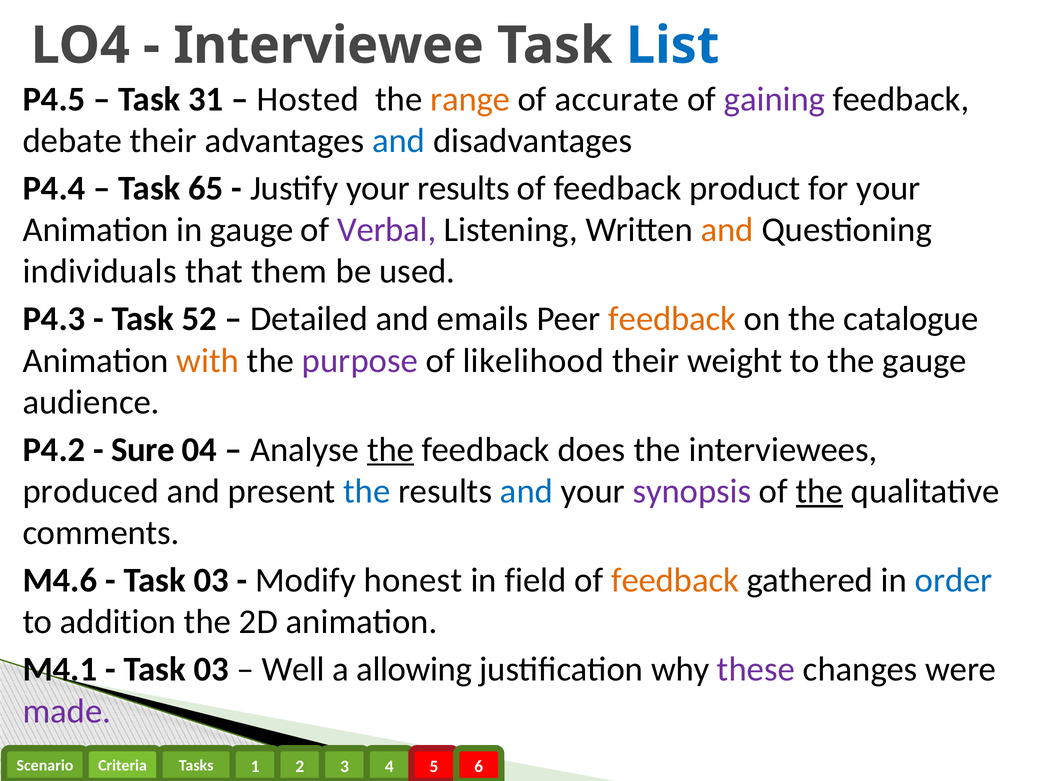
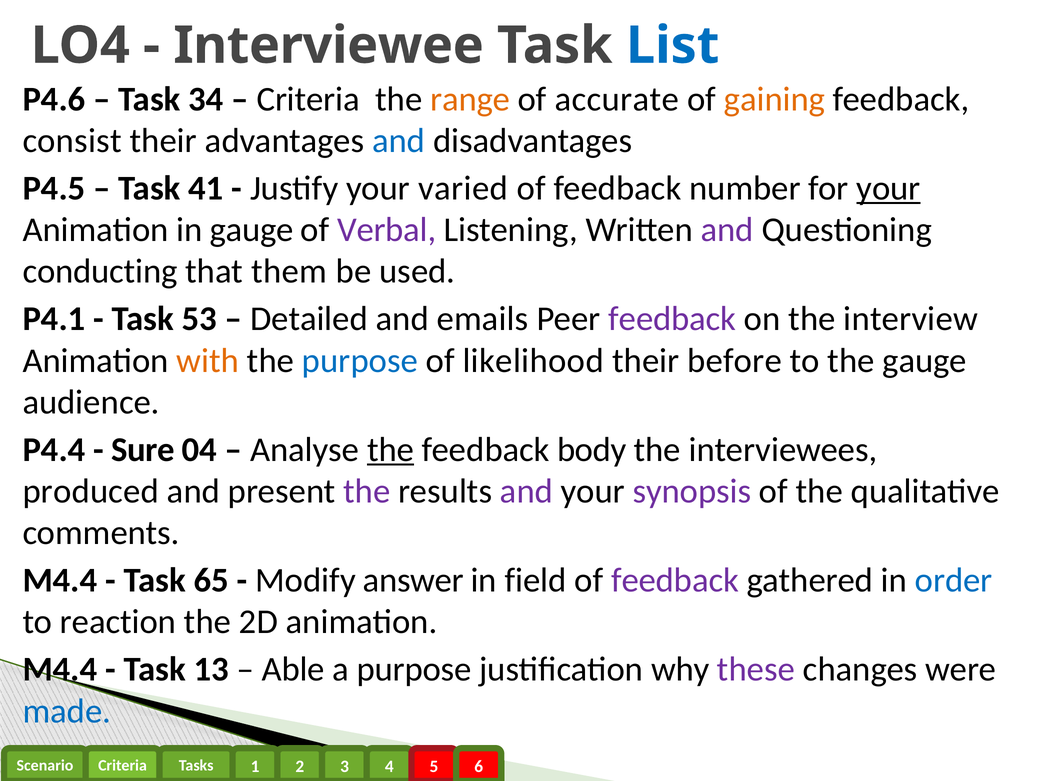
P4.5: P4.5 -> P4.6 (54, 99)
31: 31 -> 34 (206, 99)
Hosted: Hosted -> Criteria (308, 99)
gaining colour: purple -> orange (775, 99)
debate: debate -> consist (72, 141)
P4.4: P4.4 -> P4.5 (54, 188)
65: 65 -> 41 (206, 188)
your results: results -> varied (463, 188)
product: product -> number (745, 188)
your underline: none -> present (888, 188)
and colour: orange -> purple (727, 230)
individuals: individuals -> conducting (100, 272)
P4.3: P4.3 -> P4.1 (54, 319)
52: 52 -> 53 (199, 319)
feedback colour: orange -> purple (672, 319)
catalogue: catalogue -> interview (911, 319)
purpose colour: purple -> blue (360, 361)
weight: weight -> before (735, 361)
P4.2: P4.2 -> P4.4 (54, 450)
does: does -> body (592, 450)
the colour: blue -> purple (367, 492)
and colour: blue -> purple (527, 492)
the underline: present -> none (819, 492)
M4.6: M4.6 -> M4.4 (60, 581)
03: 03 -> 65 (211, 581)
honest: honest -> answer (413, 581)
feedback colour: orange -> purple (675, 581)
addition: addition -> reaction (118, 622)
M4.1: M4.1 -> M4.4 (60, 670)
03: 03 -> 13 (211, 670)
Well: Well -> Able (293, 670)
a allowing: allowing -> purpose (414, 670)
made colour: purple -> blue (67, 712)
